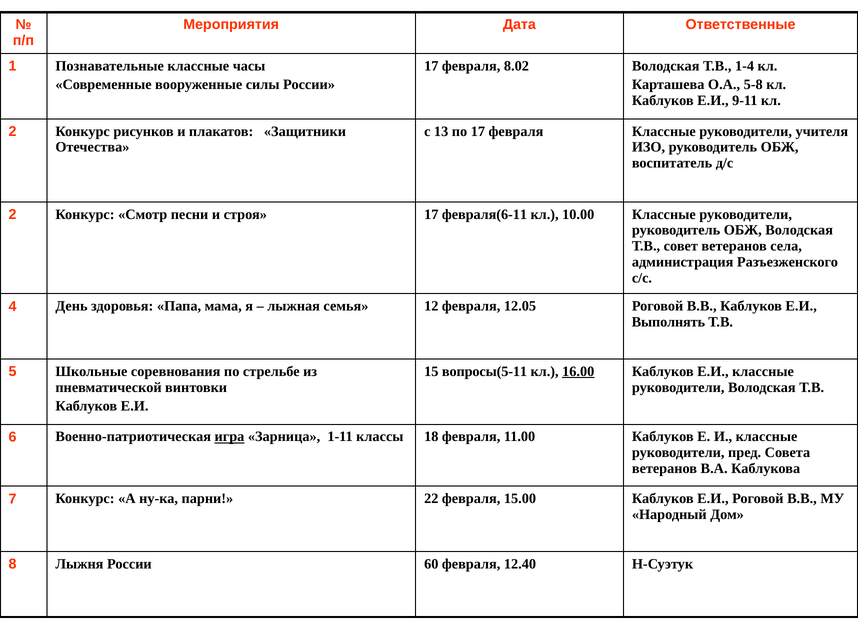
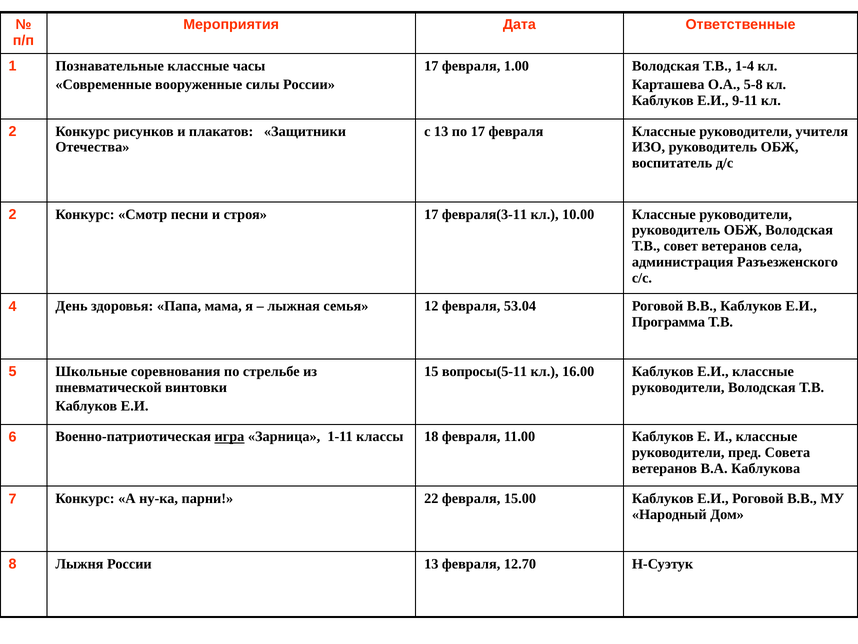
8.02: 8.02 -> 1.00 (516, 66)
февраля(6-11: февраля(6-11 -> февраля(3-11 (484, 214)
12.05: 12.05 -> 53.04 (520, 306)
Выполнять: Выполнять -> Программа (668, 322)
16.00 underline: present -> none (578, 371)
России 60: 60 -> 13 (431, 563)
12.40: 12.40 -> 12.70 (520, 563)
